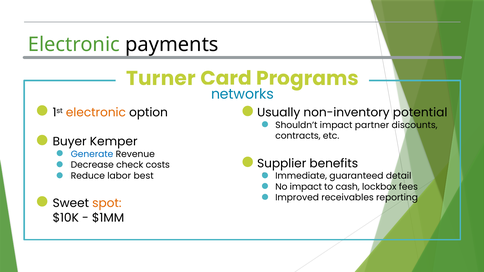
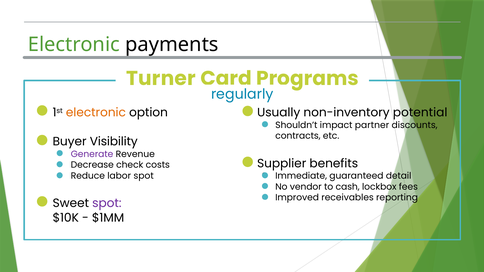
networks: networks -> regularly (242, 94)
Kemper: Kemper -> Visibility (114, 142)
Generate colour: blue -> purple (92, 154)
labor best: best -> spot (144, 176)
No impact: impact -> vendor (306, 187)
spot colour: orange -> purple (107, 203)
